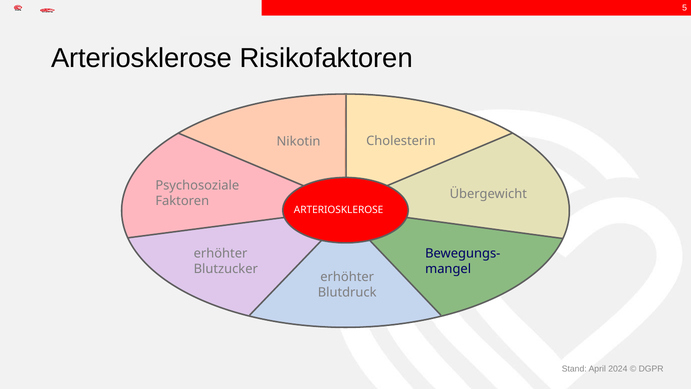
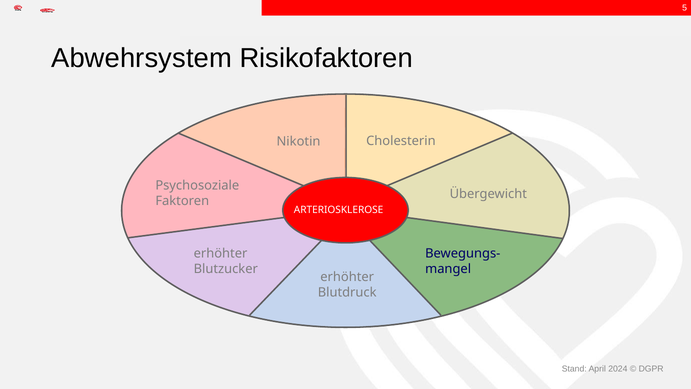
Arteriosklerose: Arteriosklerose -> Abwehrsystem (142, 58)
